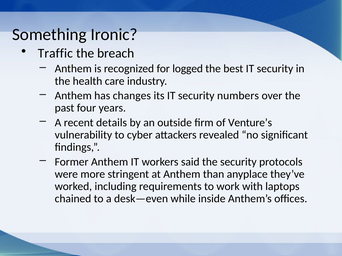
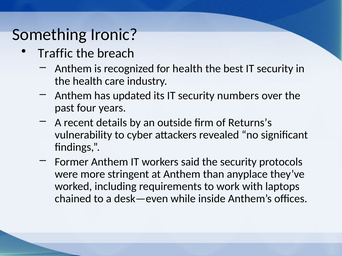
for logged: logged -> health (188, 69)
changes: changes -> updated (132, 96)
Venture’s: Venture’s -> Returns’s (250, 123)
